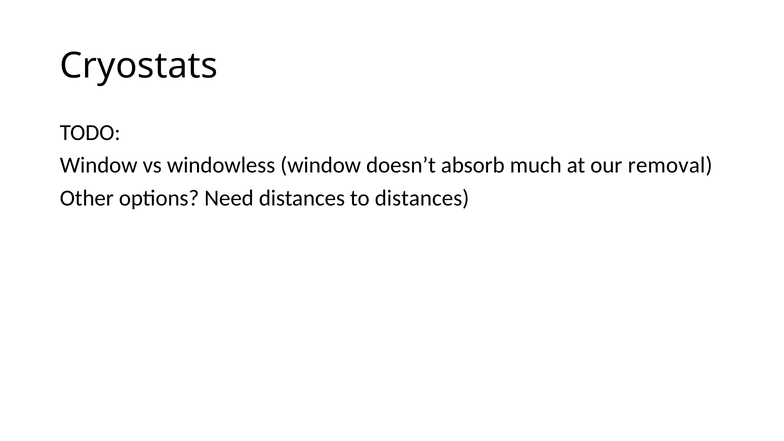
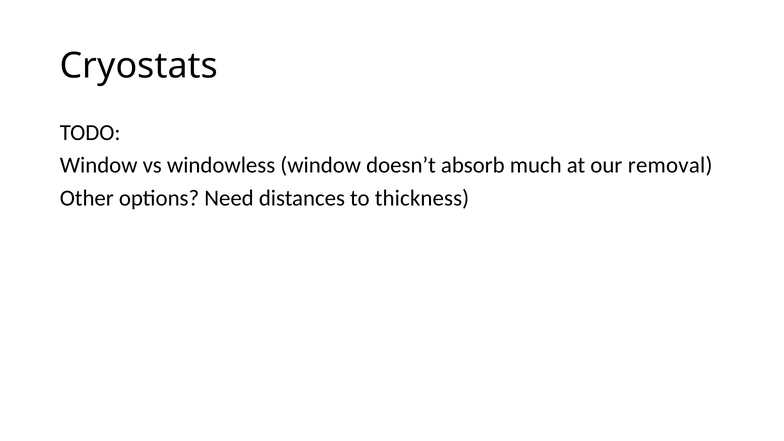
to distances: distances -> thickness (422, 198)
